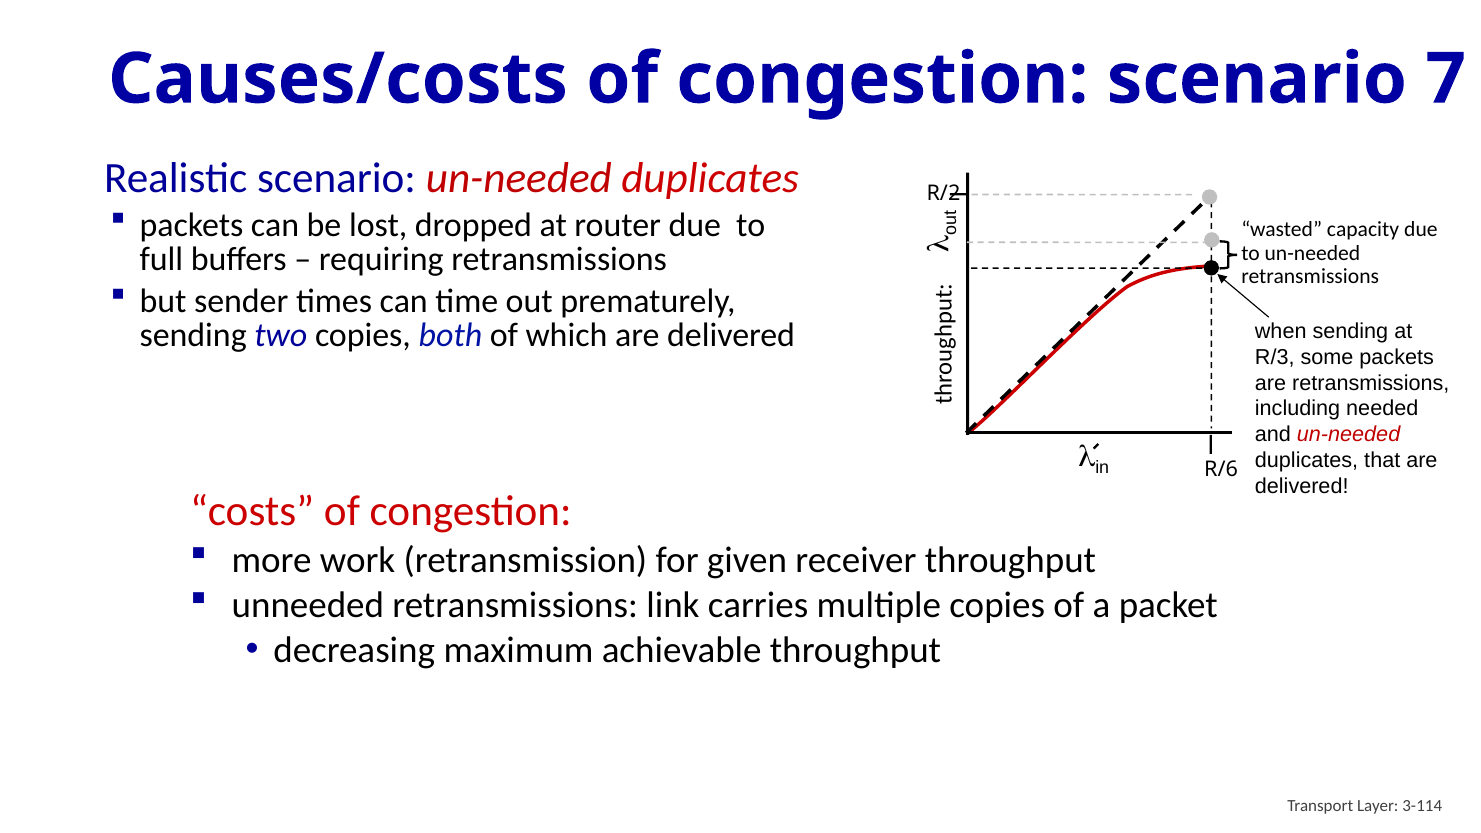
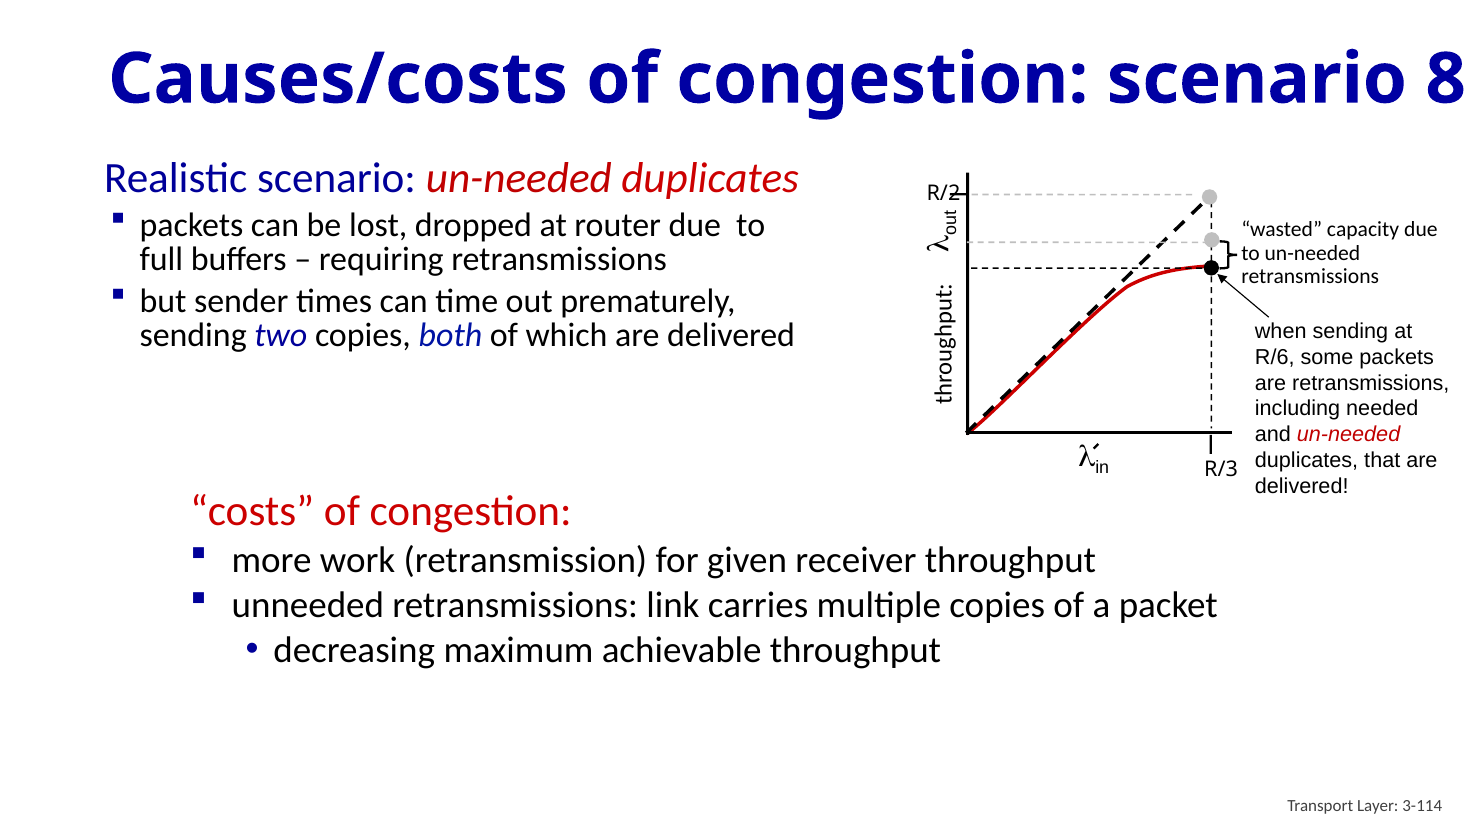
7: 7 -> 8 (1446, 79)
R/3: R/3 -> R/6 (1275, 357)
R/6: R/6 -> R/3 (1221, 469)
